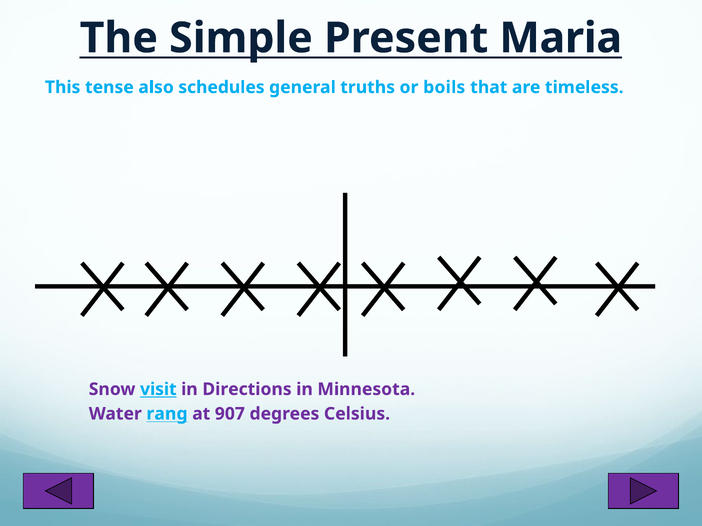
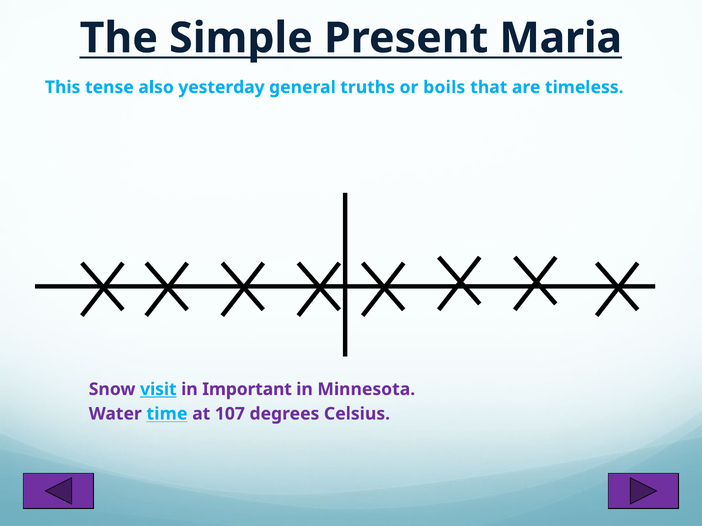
schedules: schedules -> yesterday (221, 87)
Directions: Directions -> Important (247, 390)
rang: rang -> time (167, 414)
907: 907 -> 107 (230, 414)
